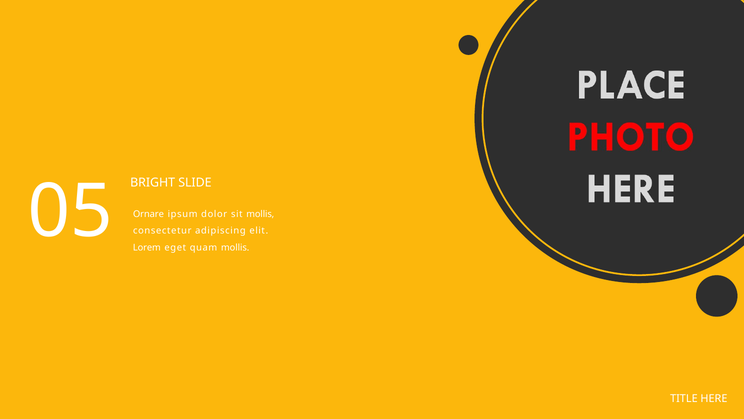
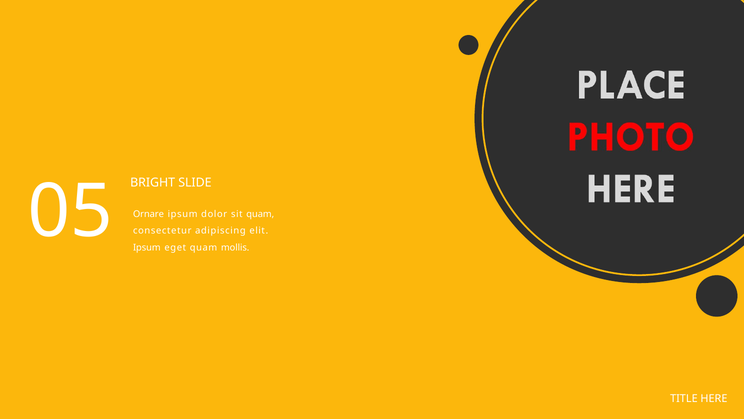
sit mollis: mollis -> quam (260, 214)
Lorem: Lorem -> Ipsum (147, 247)
